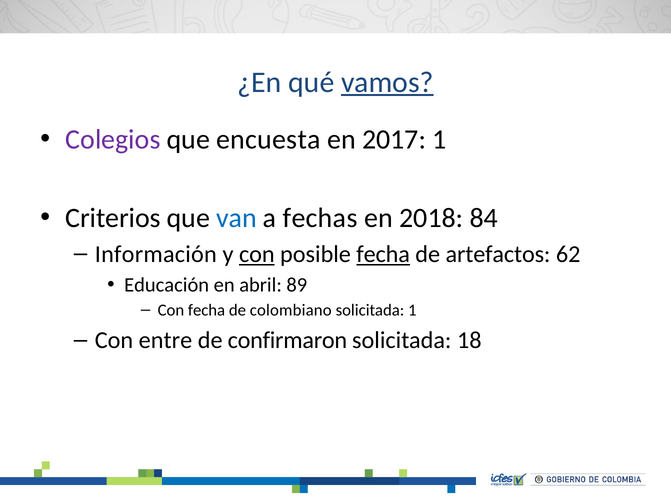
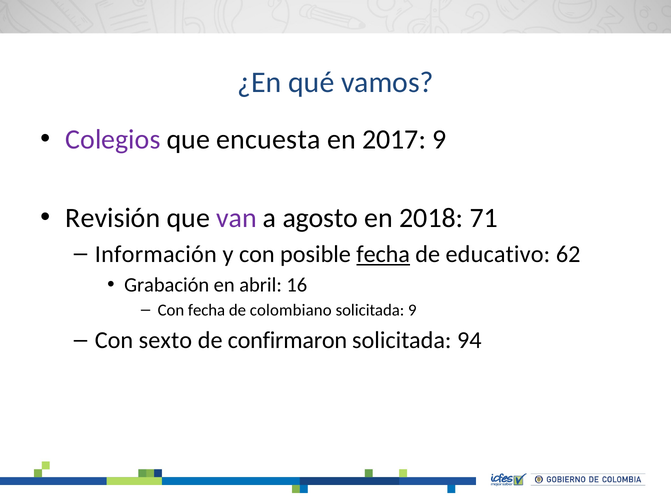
vamos underline: present -> none (387, 82)
2017 1: 1 -> 9 (439, 140)
Criterios: Criterios -> Revisión (113, 218)
van colour: blue -> purple (236, 218)
fechas: fechas -> agosto (320, 218)
84: 84 -> 71 (484, 218)
con underline: present -> none (257, 254)
artefactos: artefactos -> educativo (498, 254)
Educación: Educación -> Grabación (167, 284)
89: 89 -> 16 (297, 284)
solicitada 1: 1 -> 9 (412, 310)
entre: entre -> sexto (165, 340)
18: 18 -> 94 (469, 340)
